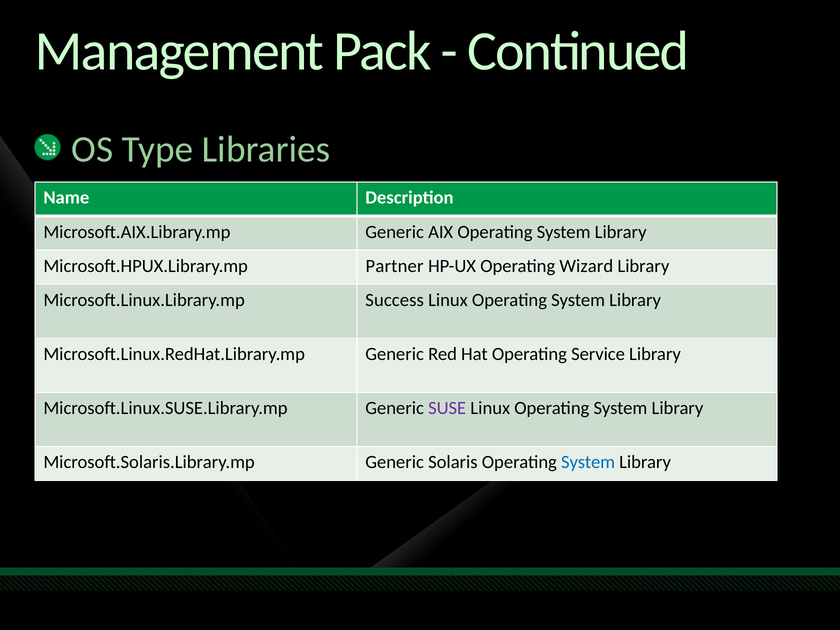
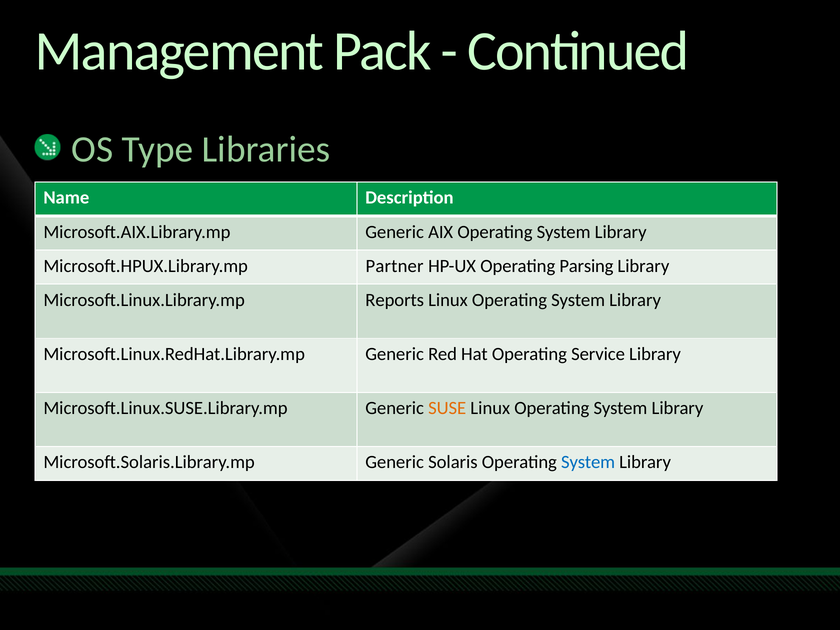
Wizard: Wizard -> Parsing (586, 266)
Success: Success -> Reports (395, 300)
SUSE colour: purple -> orange (447, 408)
